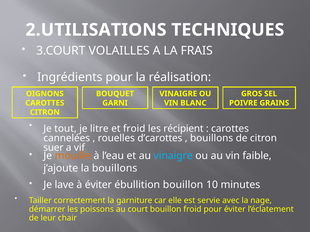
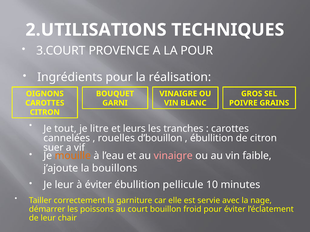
VOLAILLES: VOLAILLES -> PROVENCE (119, 51)
LA FRAIS: FRAIS -> POUR (197, 51)
et froid: froid -> leurs (134, 129)
récipient: récipient -> tranches (183, 129)
d’carottes: d’carottes -> d’bouillon (160, 138)
bouillons: bouillons -> ébullition (212, 138)
vinaigre colour: light blue -> pink (173, 156)
Je lave: lave -> leur (64, 185)
ébullition bouillon: bouillon -> pellicule (183, 185)
